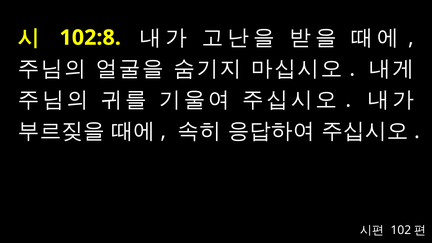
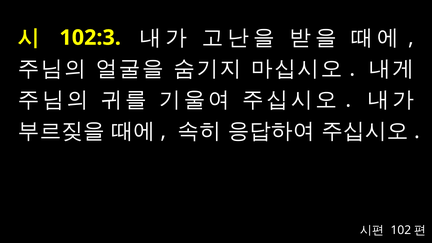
102:8: 102:8 -> 102:3 (90, 38)
